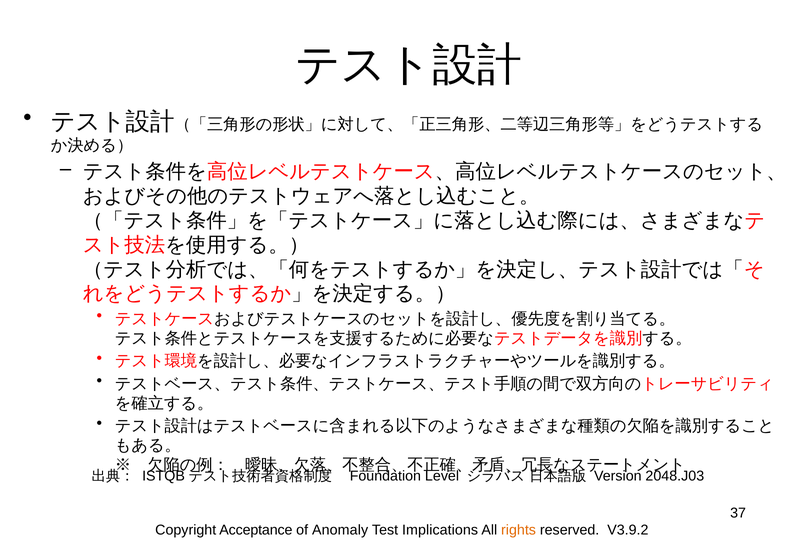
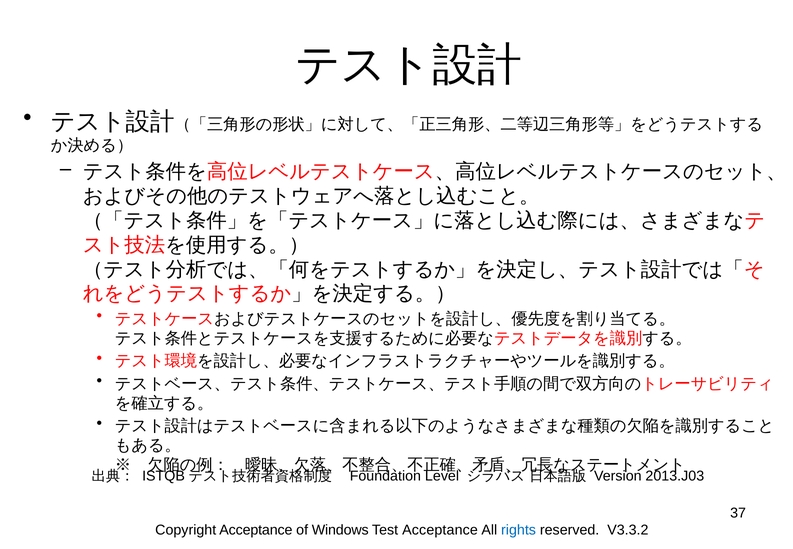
2048.J03: 2048.J03 -> 2013.J03 (675, 476)
Anomaly: Anomaly -> Windows (340, 530)
Test Implications: Implications -> Acceptance (440, 530)
rights colour: orange -> blue (519, 530)
V3.9.2: V3.9.2 -> V3.3.2 (628, 530)
